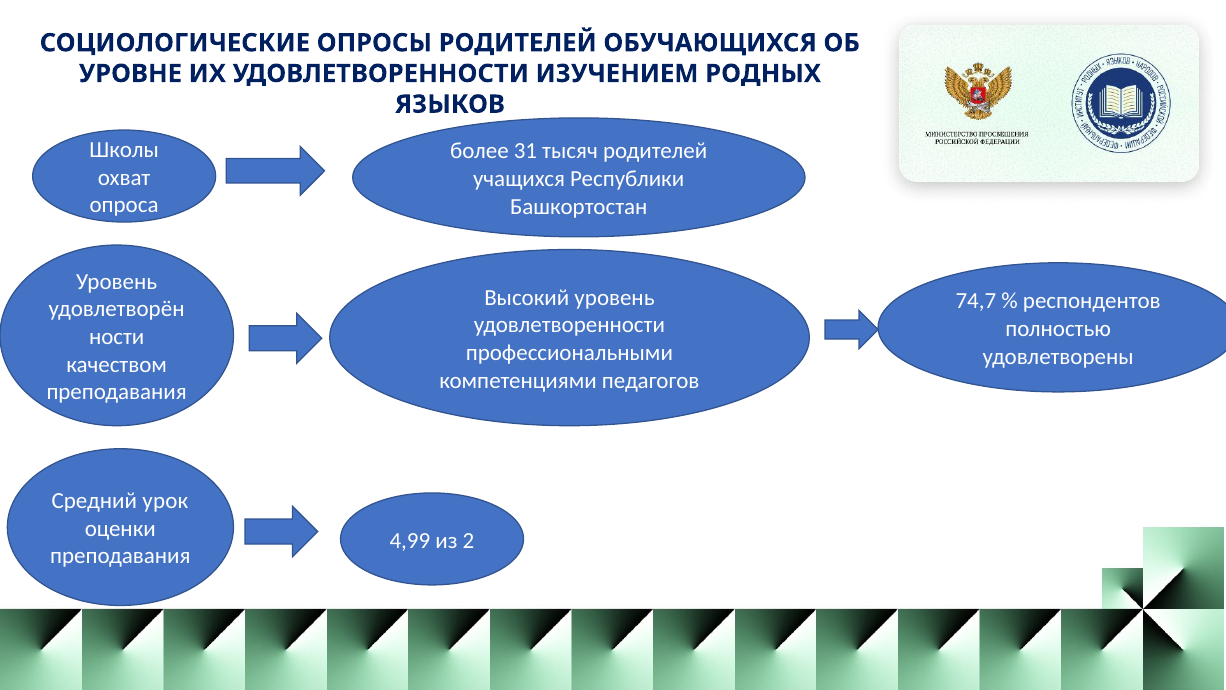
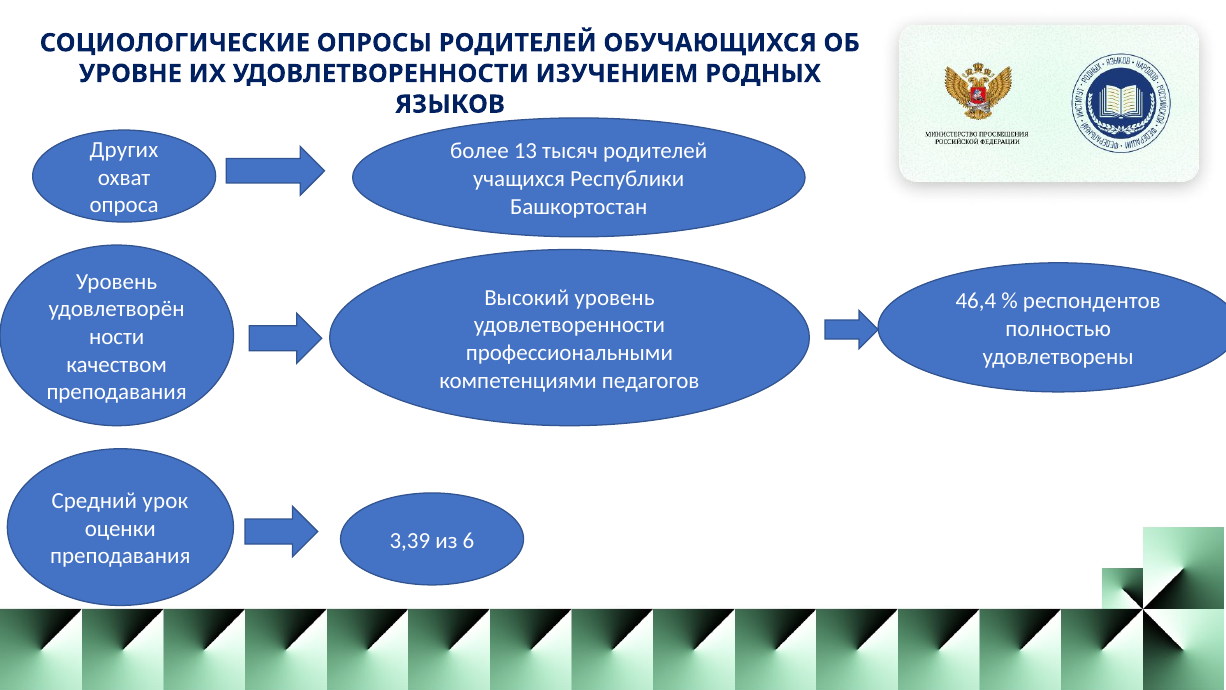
Школы: Школы -> Других (124, 150)
31: 31 -> 13 (525, 151)
74,7: 74,7 -> 46,4 (976, 301)
4,99: 4,99 -> 3,39 (410, 540)
2: 2 -> 6 (468, 540)
